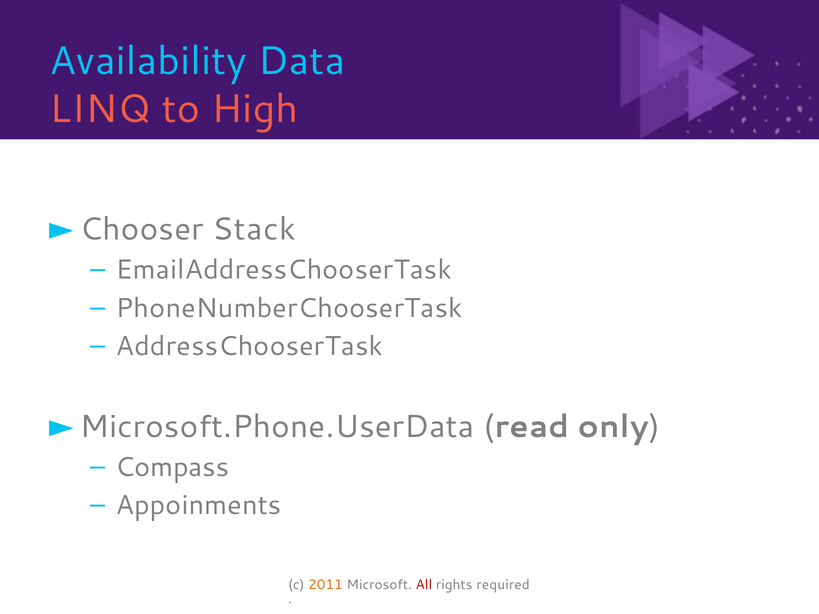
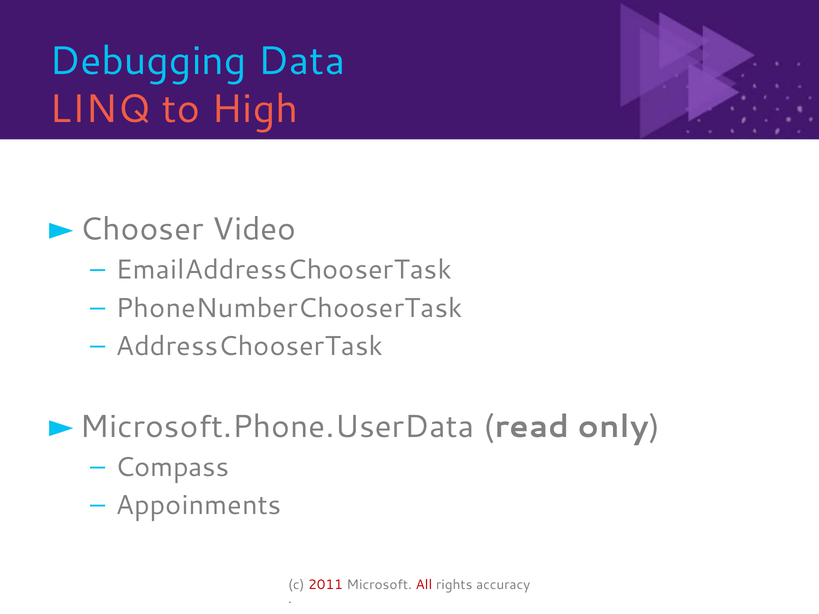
Availability: Availability -> Debugging (148, 61)
Stack: Stack -> Video (254, 229)
2011 colour: orange -> red (326, 585)
required: required -> accuracy (503, 585)
